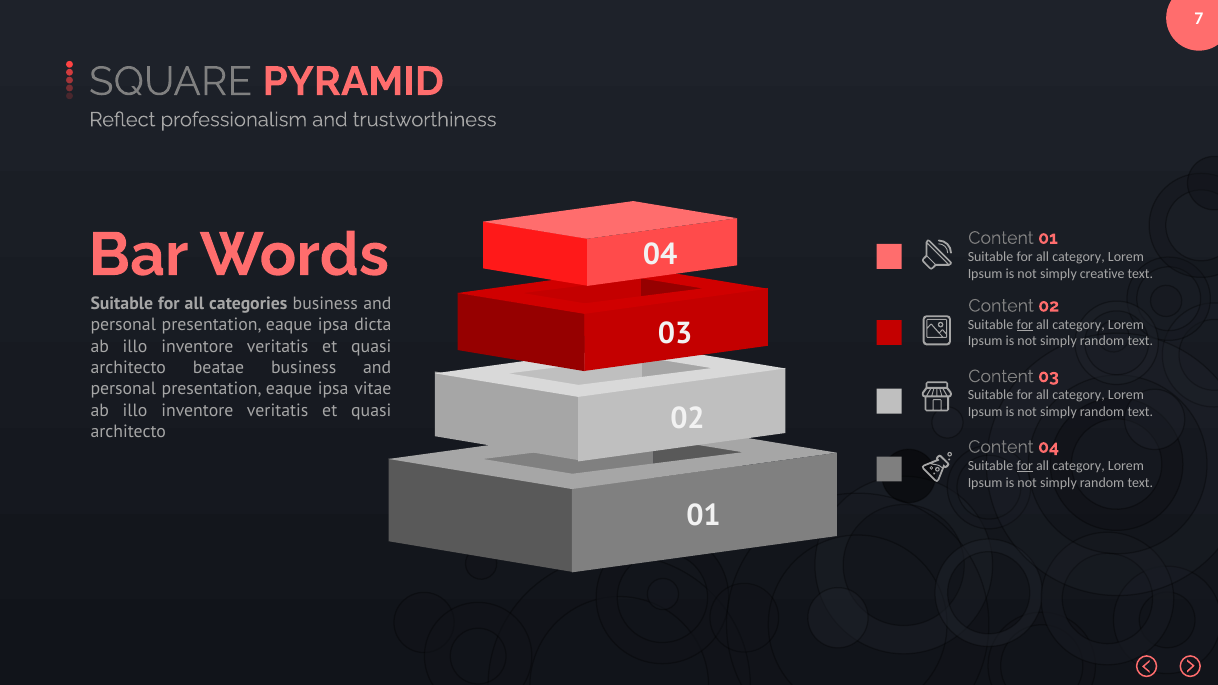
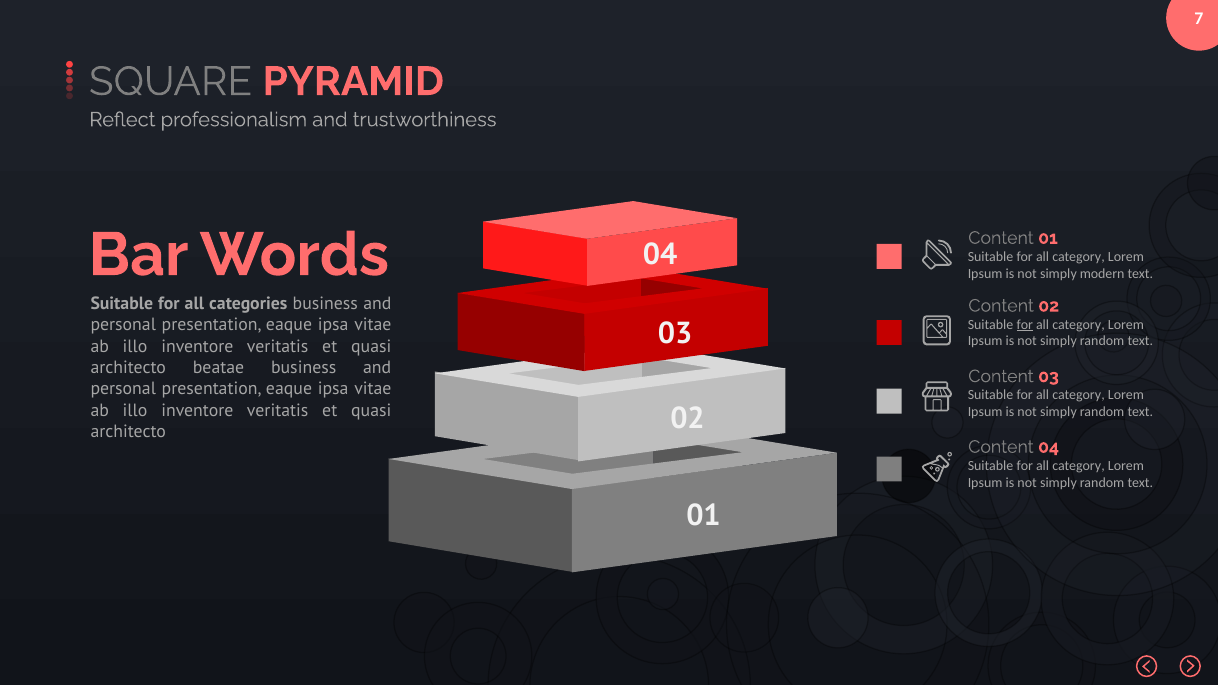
creative: creative -> modern (1102, 274)
dicta: dicta -> vitae (373, 325)
for underline: present -> none (1025, 466)
